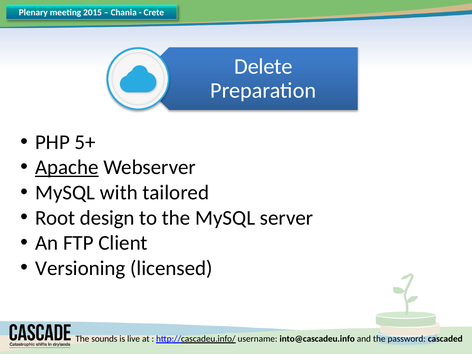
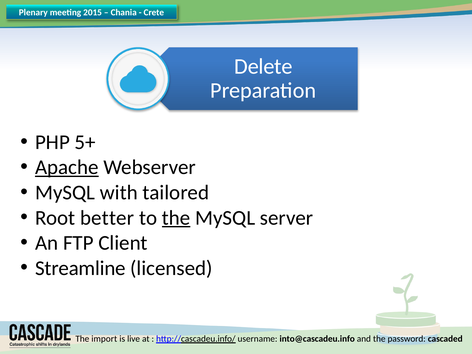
design: design -> better (107, 218)
the underline: none -> present (176, 218)
Versioning: Versioning -> Streamline (80, 268)
sounds: sounds -> import (104, 339)
